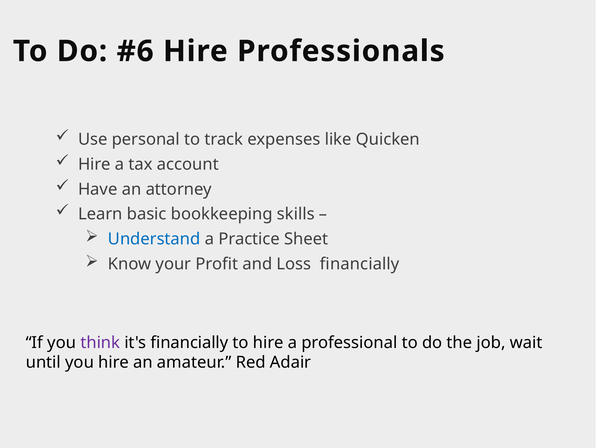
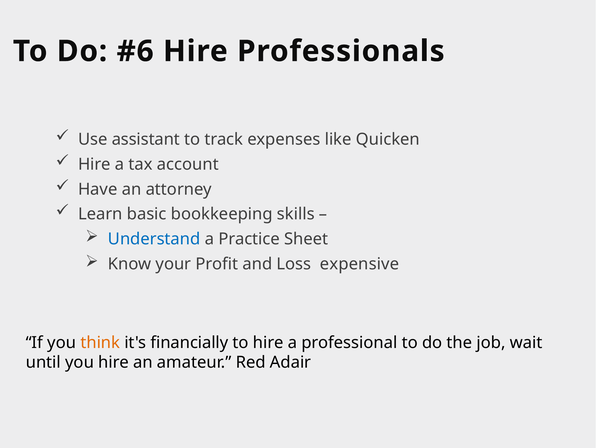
personal: personal -> assistant (146, 139)
Loss financially: financially -> expensive (360, 264)
think colour: purple -> orange (100, 342)
